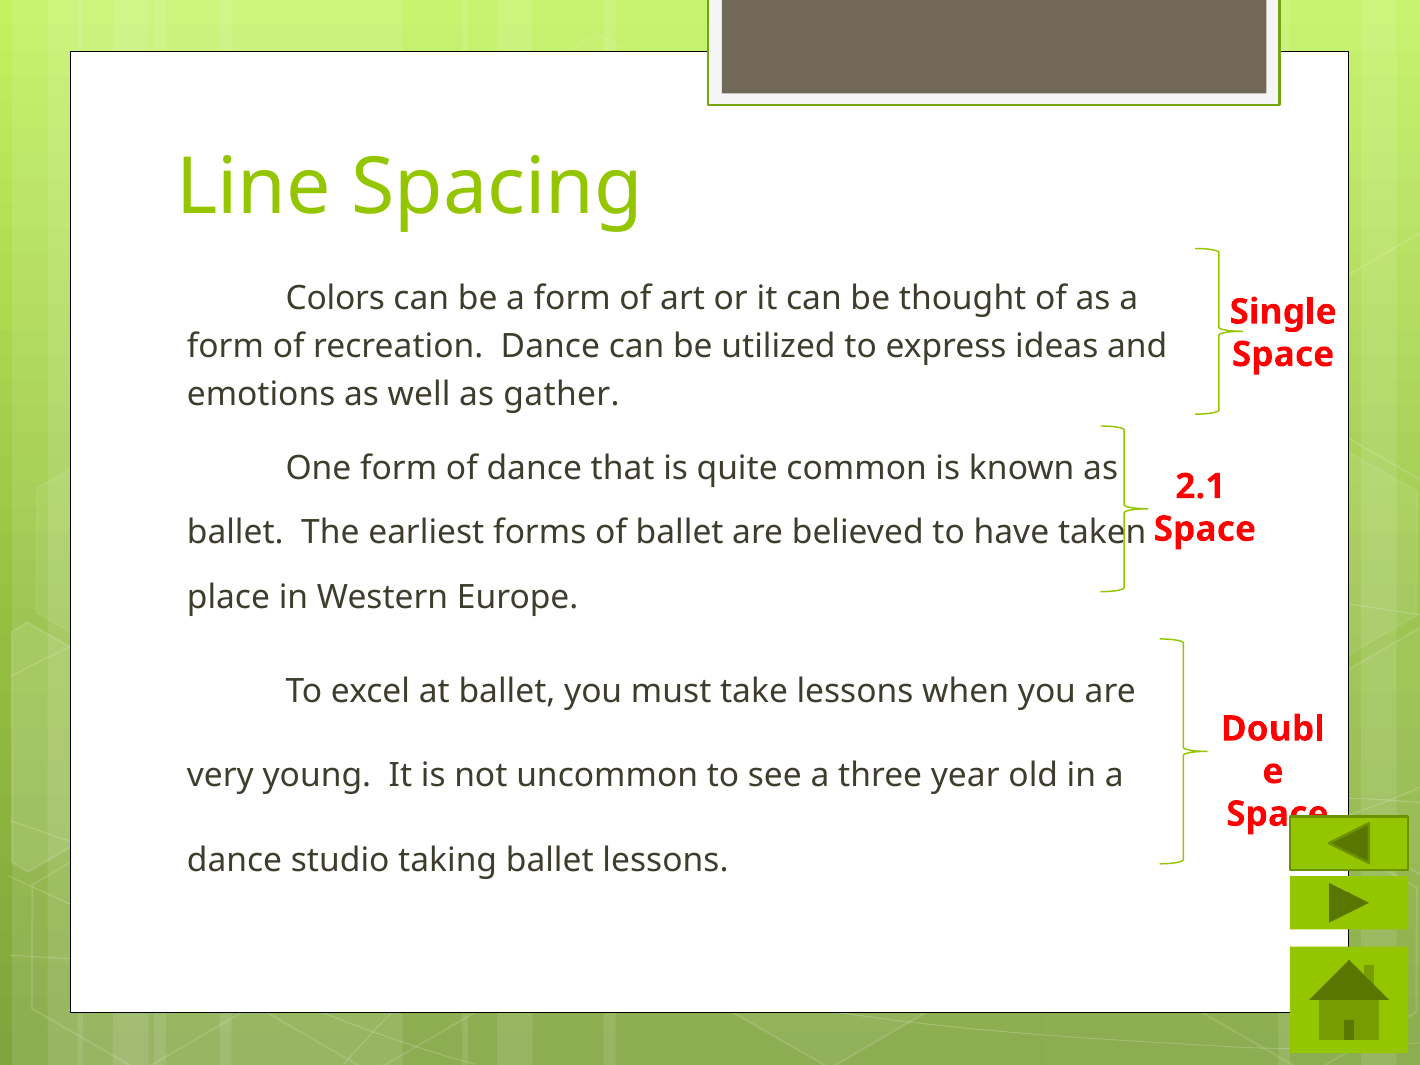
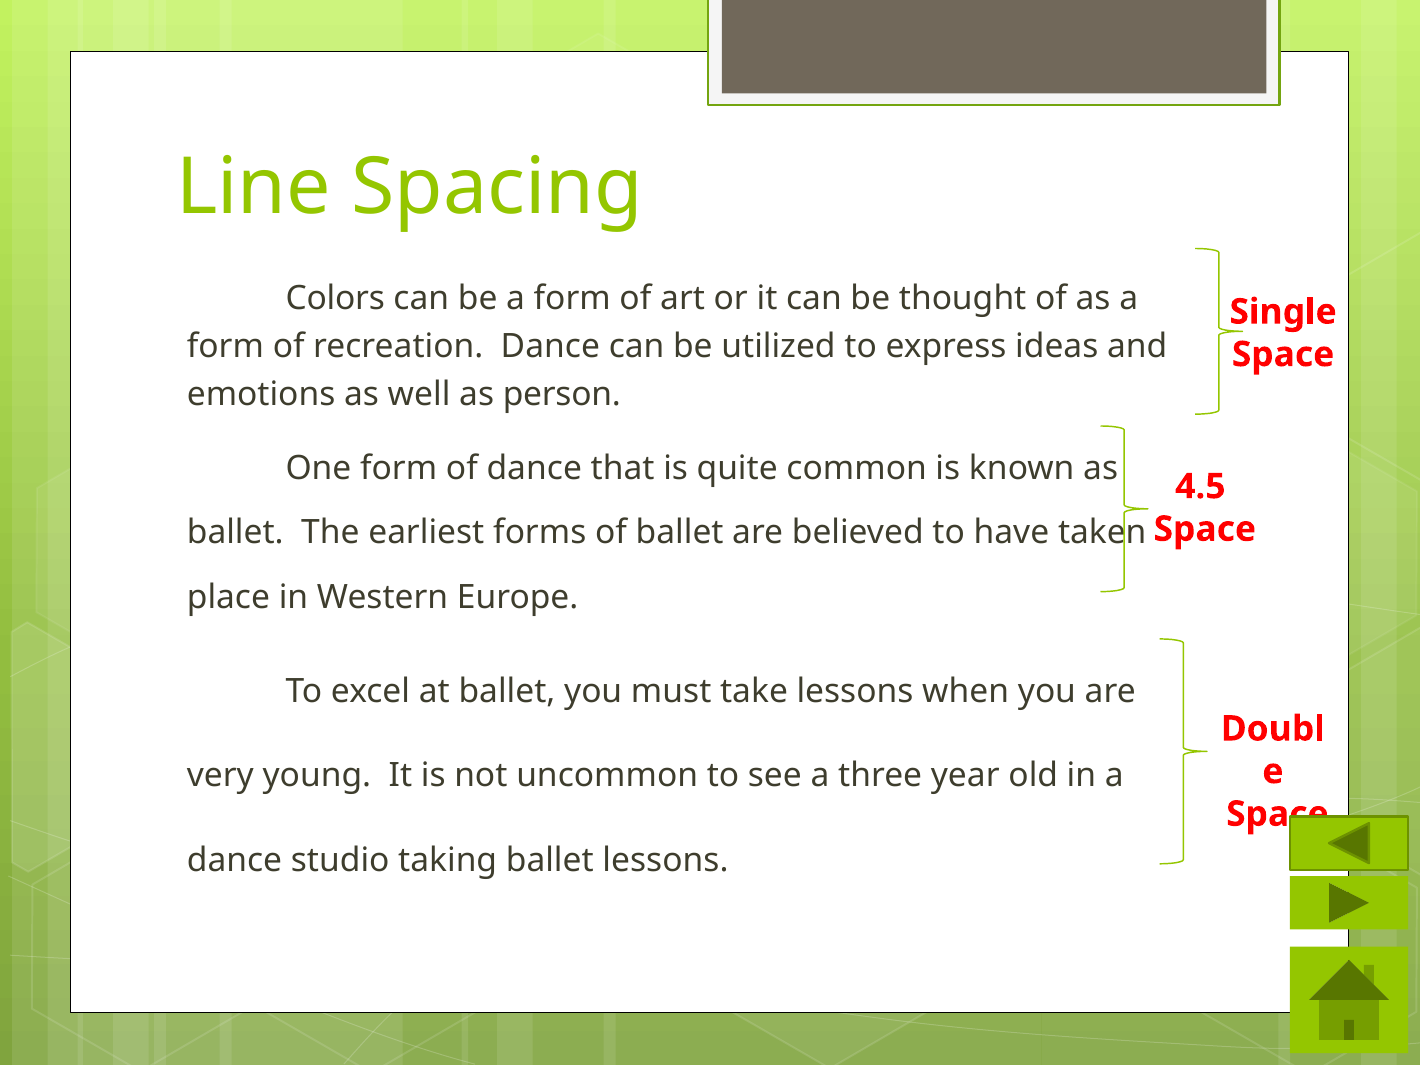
gather: gather -> person (562, 395)
2.1: 2.1 -> 4.5 (1200, 487)
